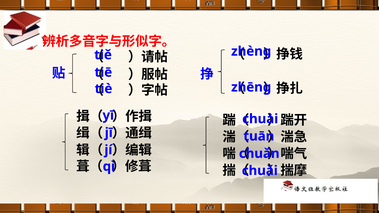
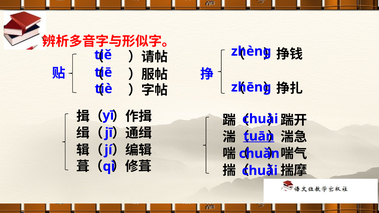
tuān underline: none -> present (259, 136)
